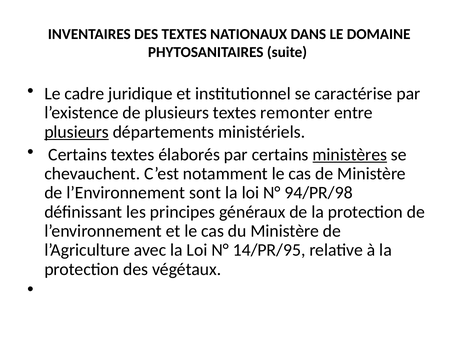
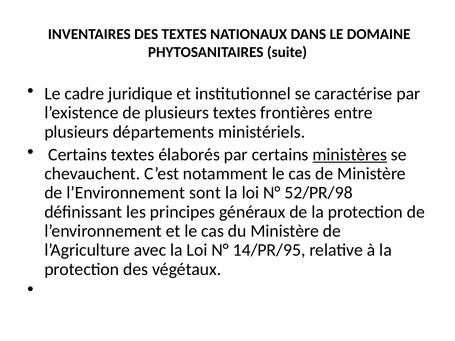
remonter: remonter -> frontières (295, 113)
plusieurs underline: present -> none (77, 132)
94/PR/98: 94/PR/98 -> 52/PR/98 (319, 193)
